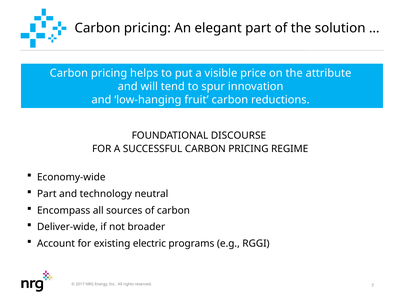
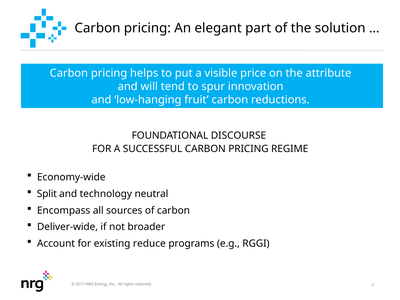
Part: Part -> Split (47, 194)
electric: electric -> reduce (149, 243)
